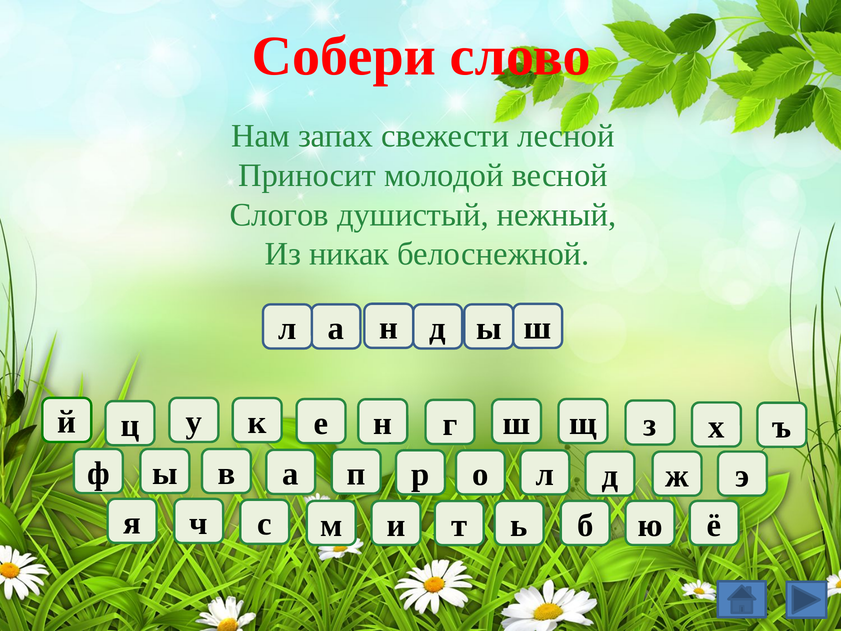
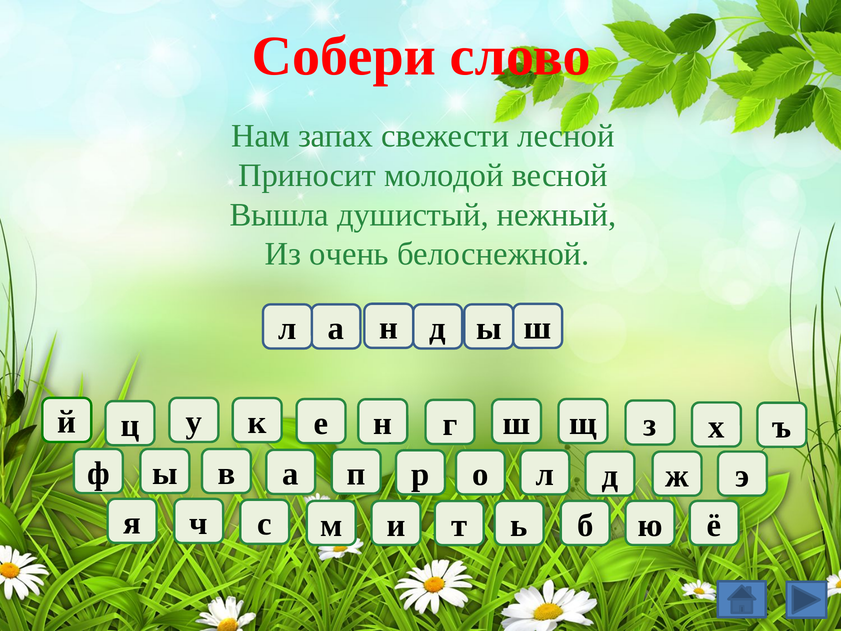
Слогов: Слогов -> Вышла (279, 215)
никак: никак -> очень (349, 254)
